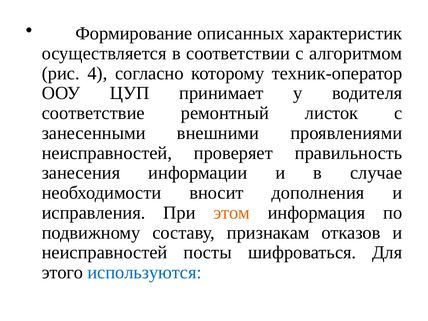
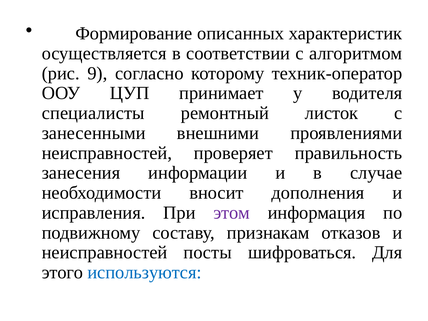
4: 4 -> 9 (97, 73)
соответствие: соответствие -> специалисты (93, 113)
этом colour: orange -> purple (232, 213)
